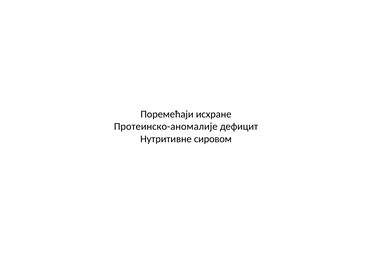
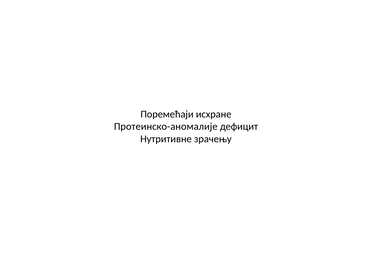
сировом: сировом -> зрачењу (213, 139)
